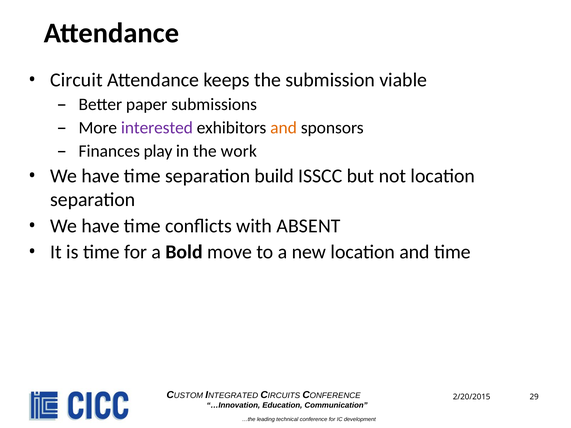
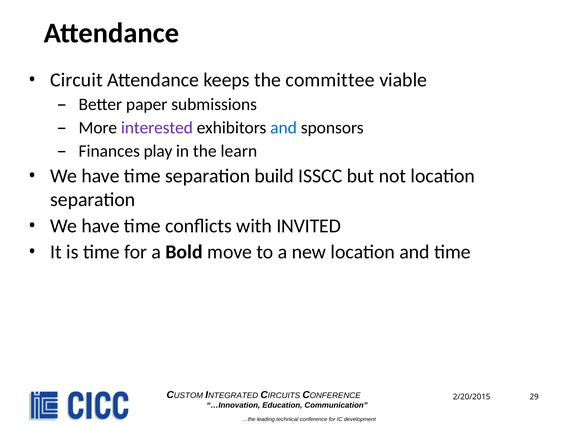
submission: submission -> committee (330, 80)
and colour: orange -> blue (284, 128)
work: work -> learn (239, 151)
ABSENT: ABSENT -> INVITED (309, 226)
